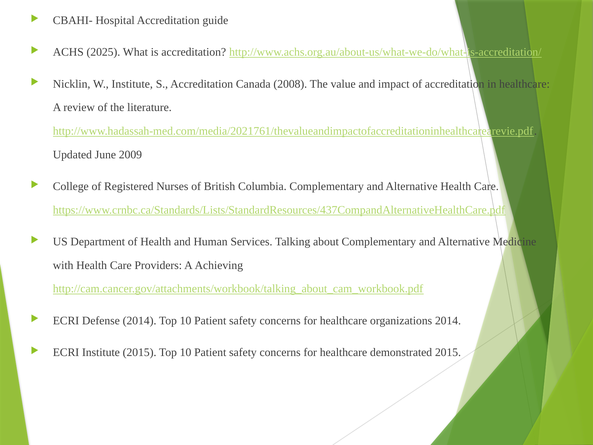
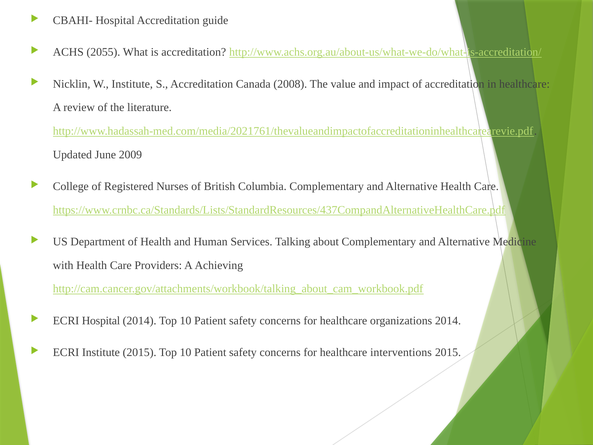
2025: 2025 -> 2055 (103, 52)
ECRI Defense: Defense -> Hospital (101, 320)
demonstrated: demonstrated -> interventions (401, 352)
